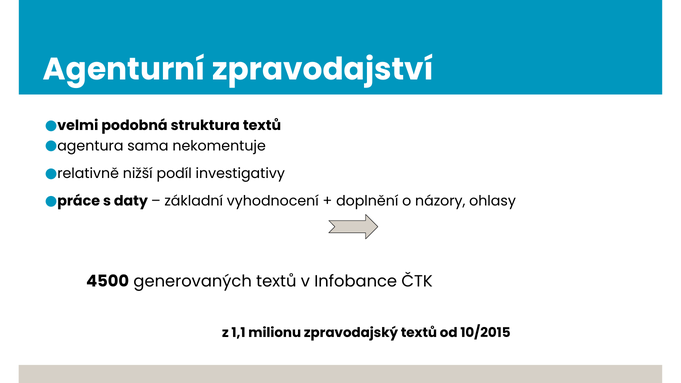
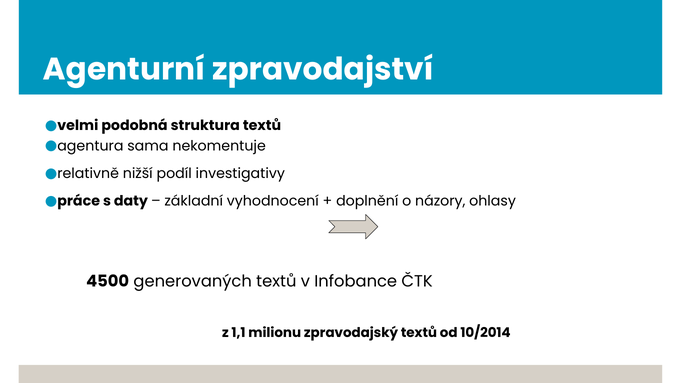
10/2015: 10/2015 -> 10/2014 (486, 333)
